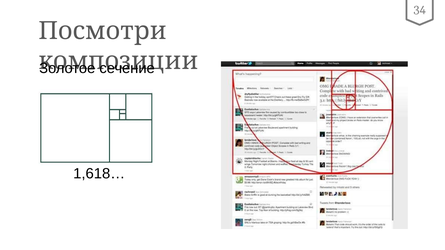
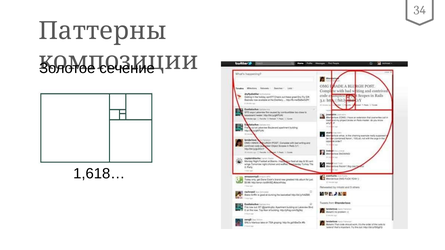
Посмотри: Посмотри -> Паттерны (103, 31)
